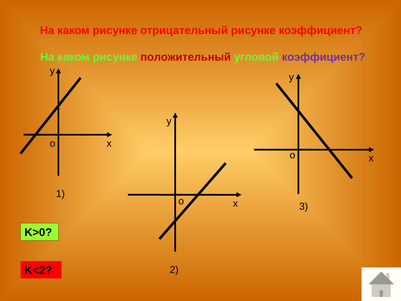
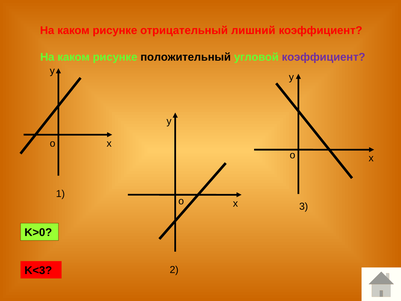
отрицательный рисунке: рисунке -> лишний (253, 30)
положительный colour: red -> black (186, 57)
K<2: K<2 -> K<3 (38, 270)
